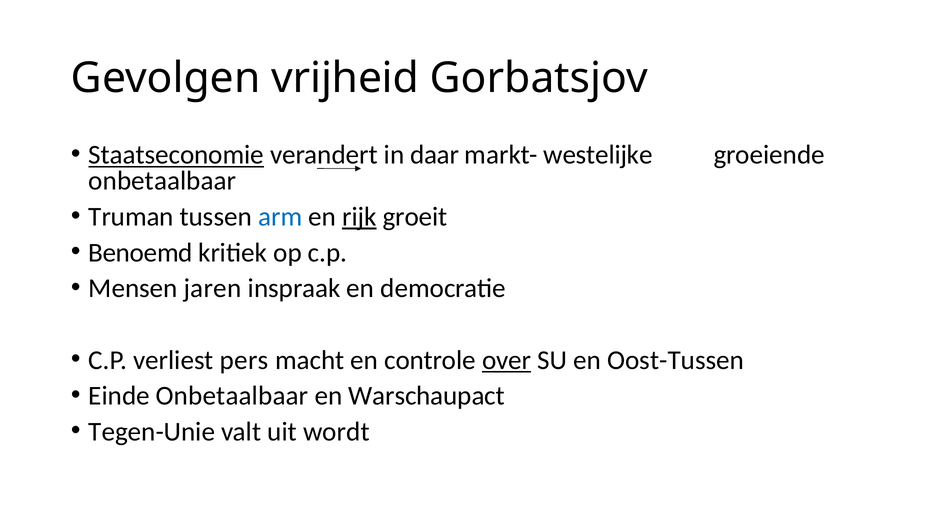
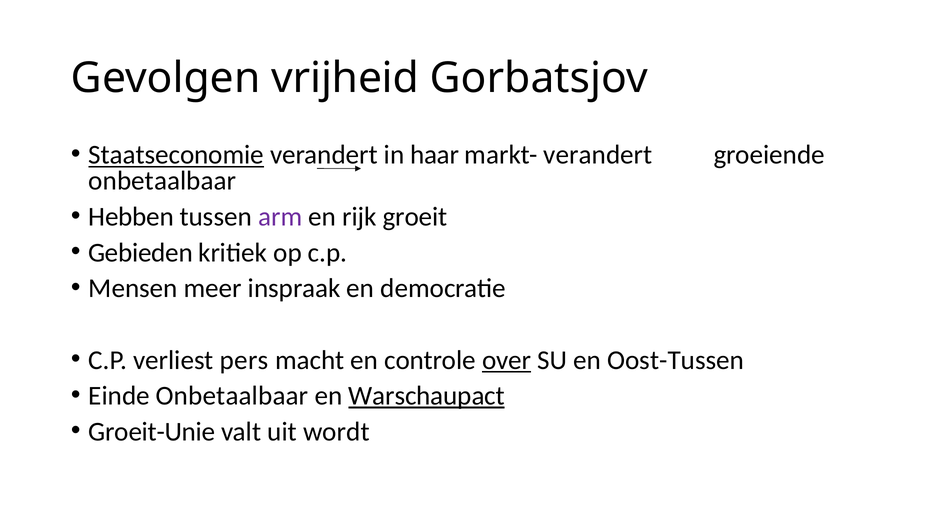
daar: daar -> haar (435, 155)
markt- westelijke: westelijke -> verandert (598, 155)
Truman: Truman -> Hebben (131, 217)
arm colour: blue -> purple (280, 217)
rijk underline: present -> none (359, 217)
Benoemd: Benoemd -> Gebieden (140, 252)
jaren: jaren -> meer (213, 288)
Warschaupact underline: none -> present (427, 396)
Tegen-Unie: Tegen-Unie -> Groeit-Unie (152, 431)
